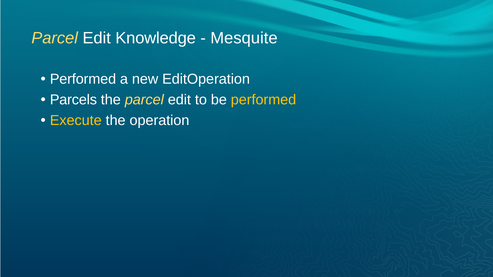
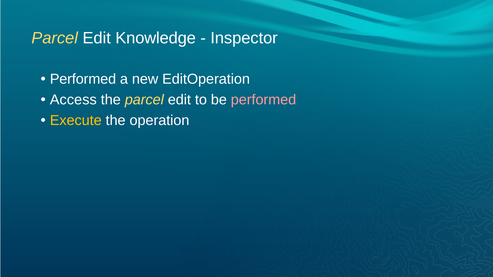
Mesquite: Mesquite -> Inspector (244, 38)
Parcels: Parcels -> Access (73, 100)
performed colour: yellow -> pink (264, 100)
